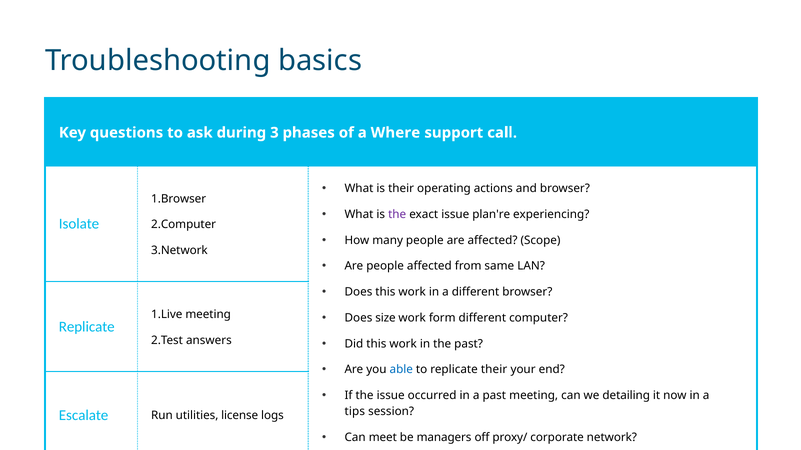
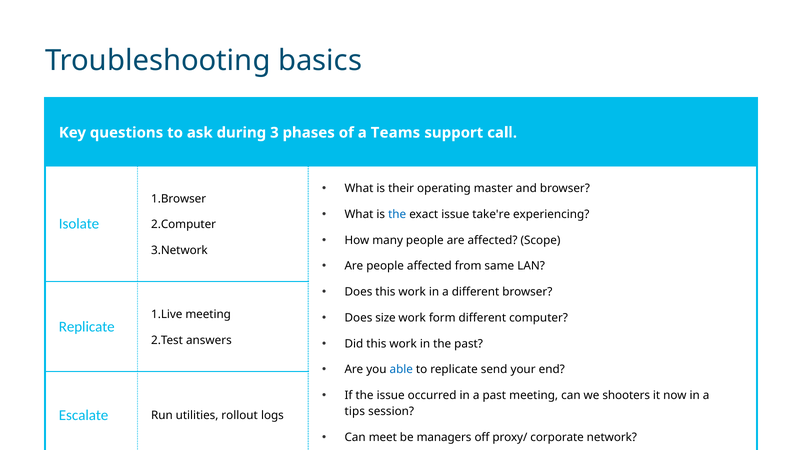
Where: Where -> Teams (395, 133)
actions: actions -> master (493, 189)
the colour: purple -> blue (397, 215)
plan're: plan're -> take're (491, 215)
replicate their: their -> send (494, 370)
detailing: detailing -> shooters (626, 396)
license: license -> rollout (240, 416)
